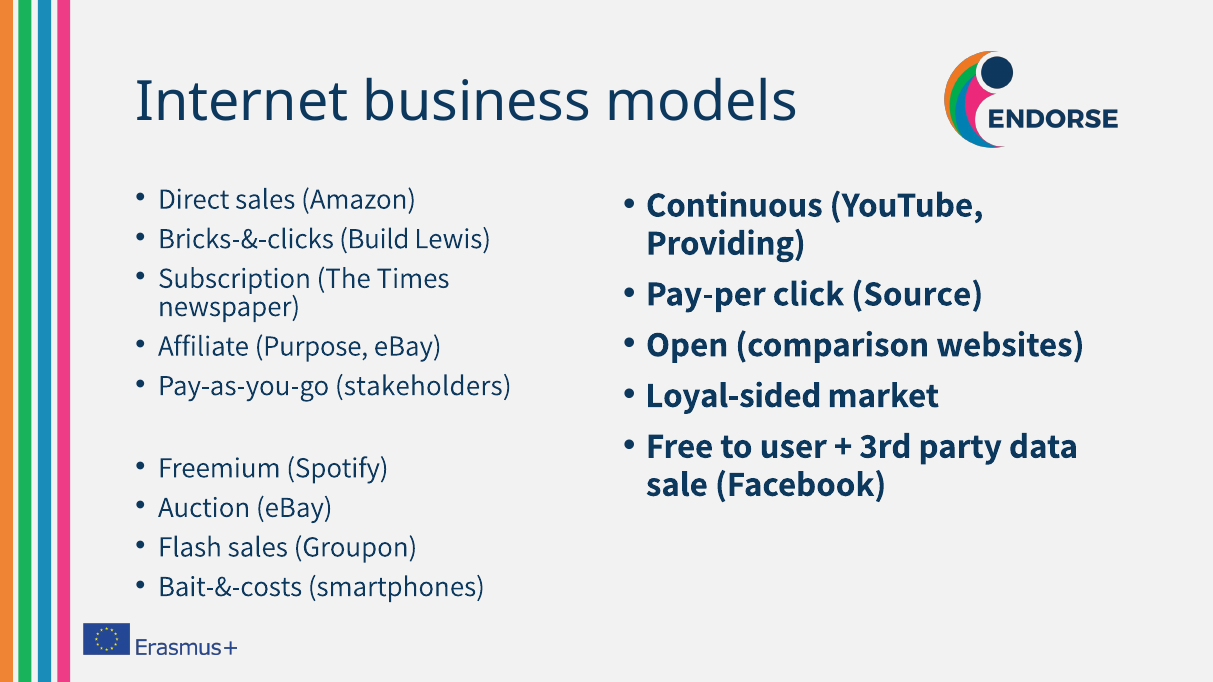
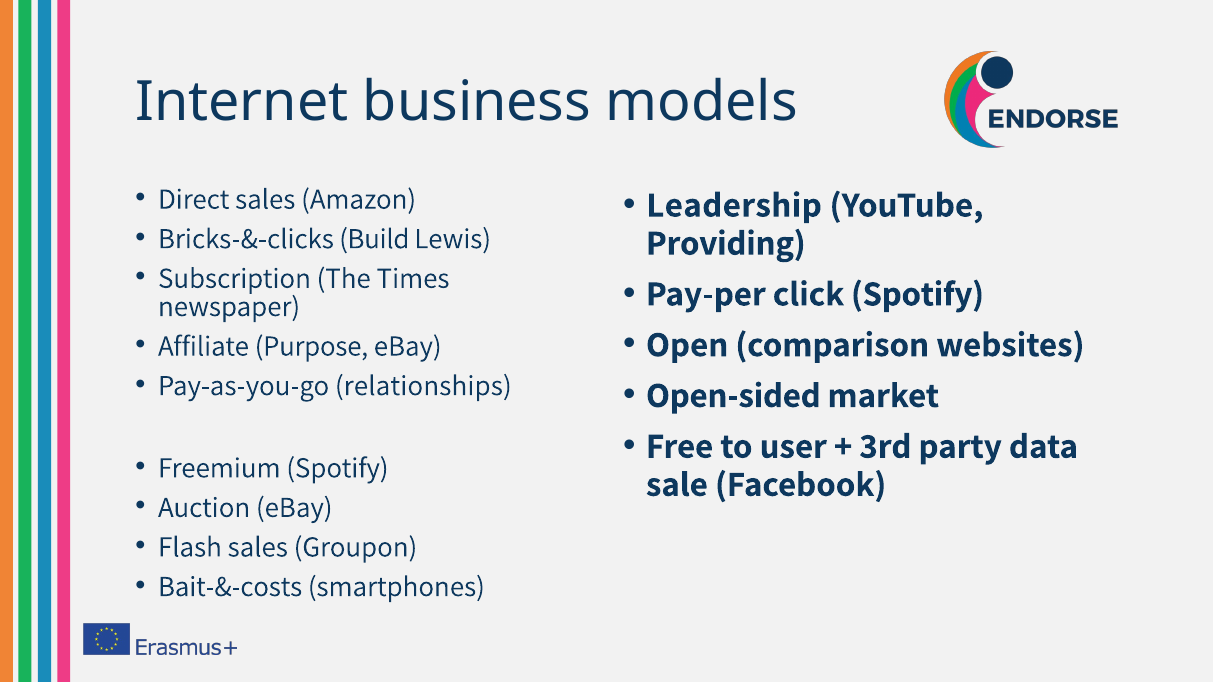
Continuous: Continuous -> Leadership (734, 205)
click Source: Source -> Spotify (918, 294)
stakeholders: stakeholders -> relationships (423, 386)
Loyal-sided: Loyal-sided -> Open-sided (733, 396)
